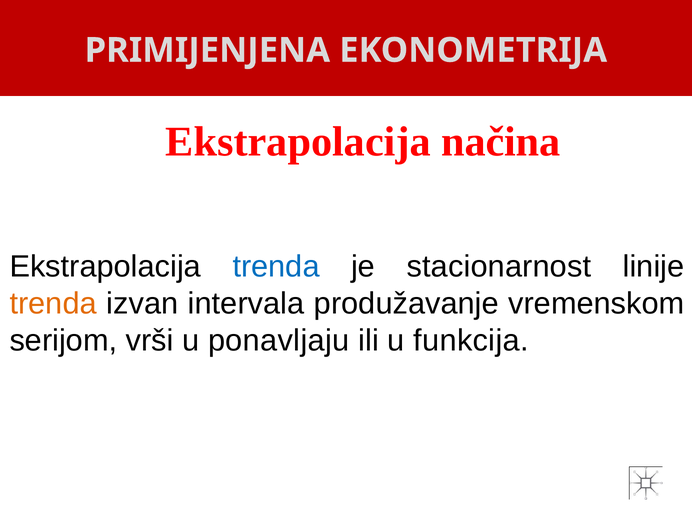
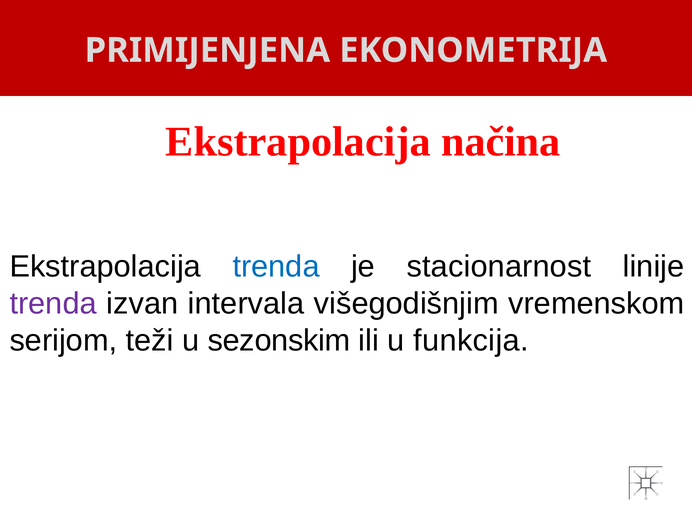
trenda colour: orange -> purple (53, 304)
produžavanje: produžavanje -> višegodišnjim (406, 304)
vrši: vrši -> teži (150, 341)
ponavljaju: ponavljaju -> sezonskim (279, 341)
